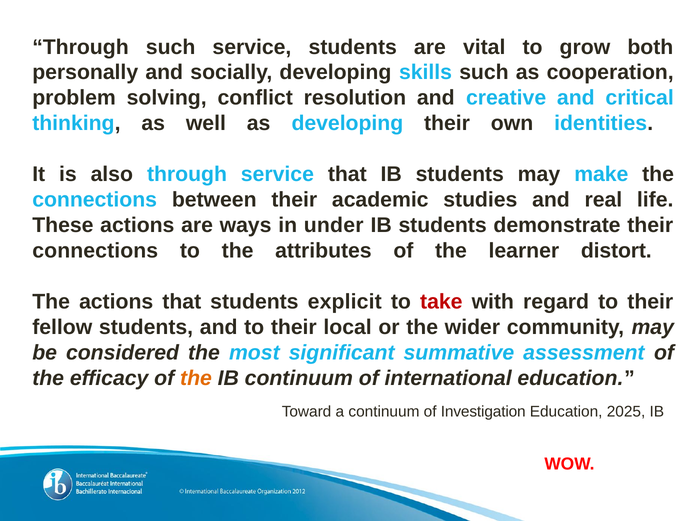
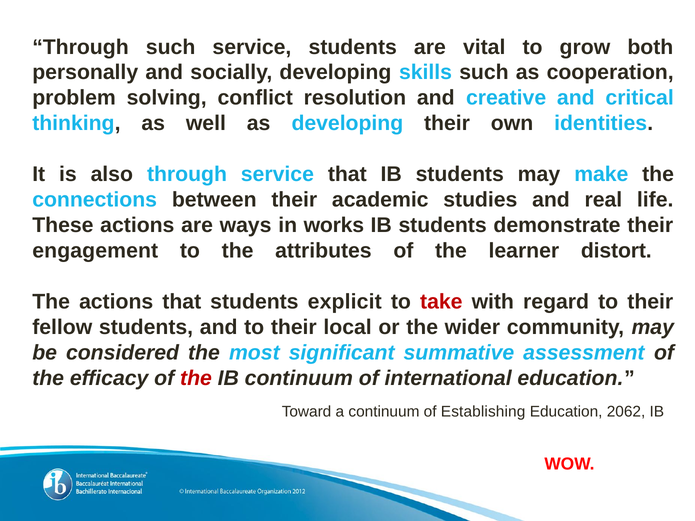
under: under -> works (334, 225)
connections: connections -> engagement (95, 251)
the colour: orange -> red (196, 378)
Investigation: Investigation -> Establishing (483, 412)
2025: 2025 -> 2062 (626, 412)
